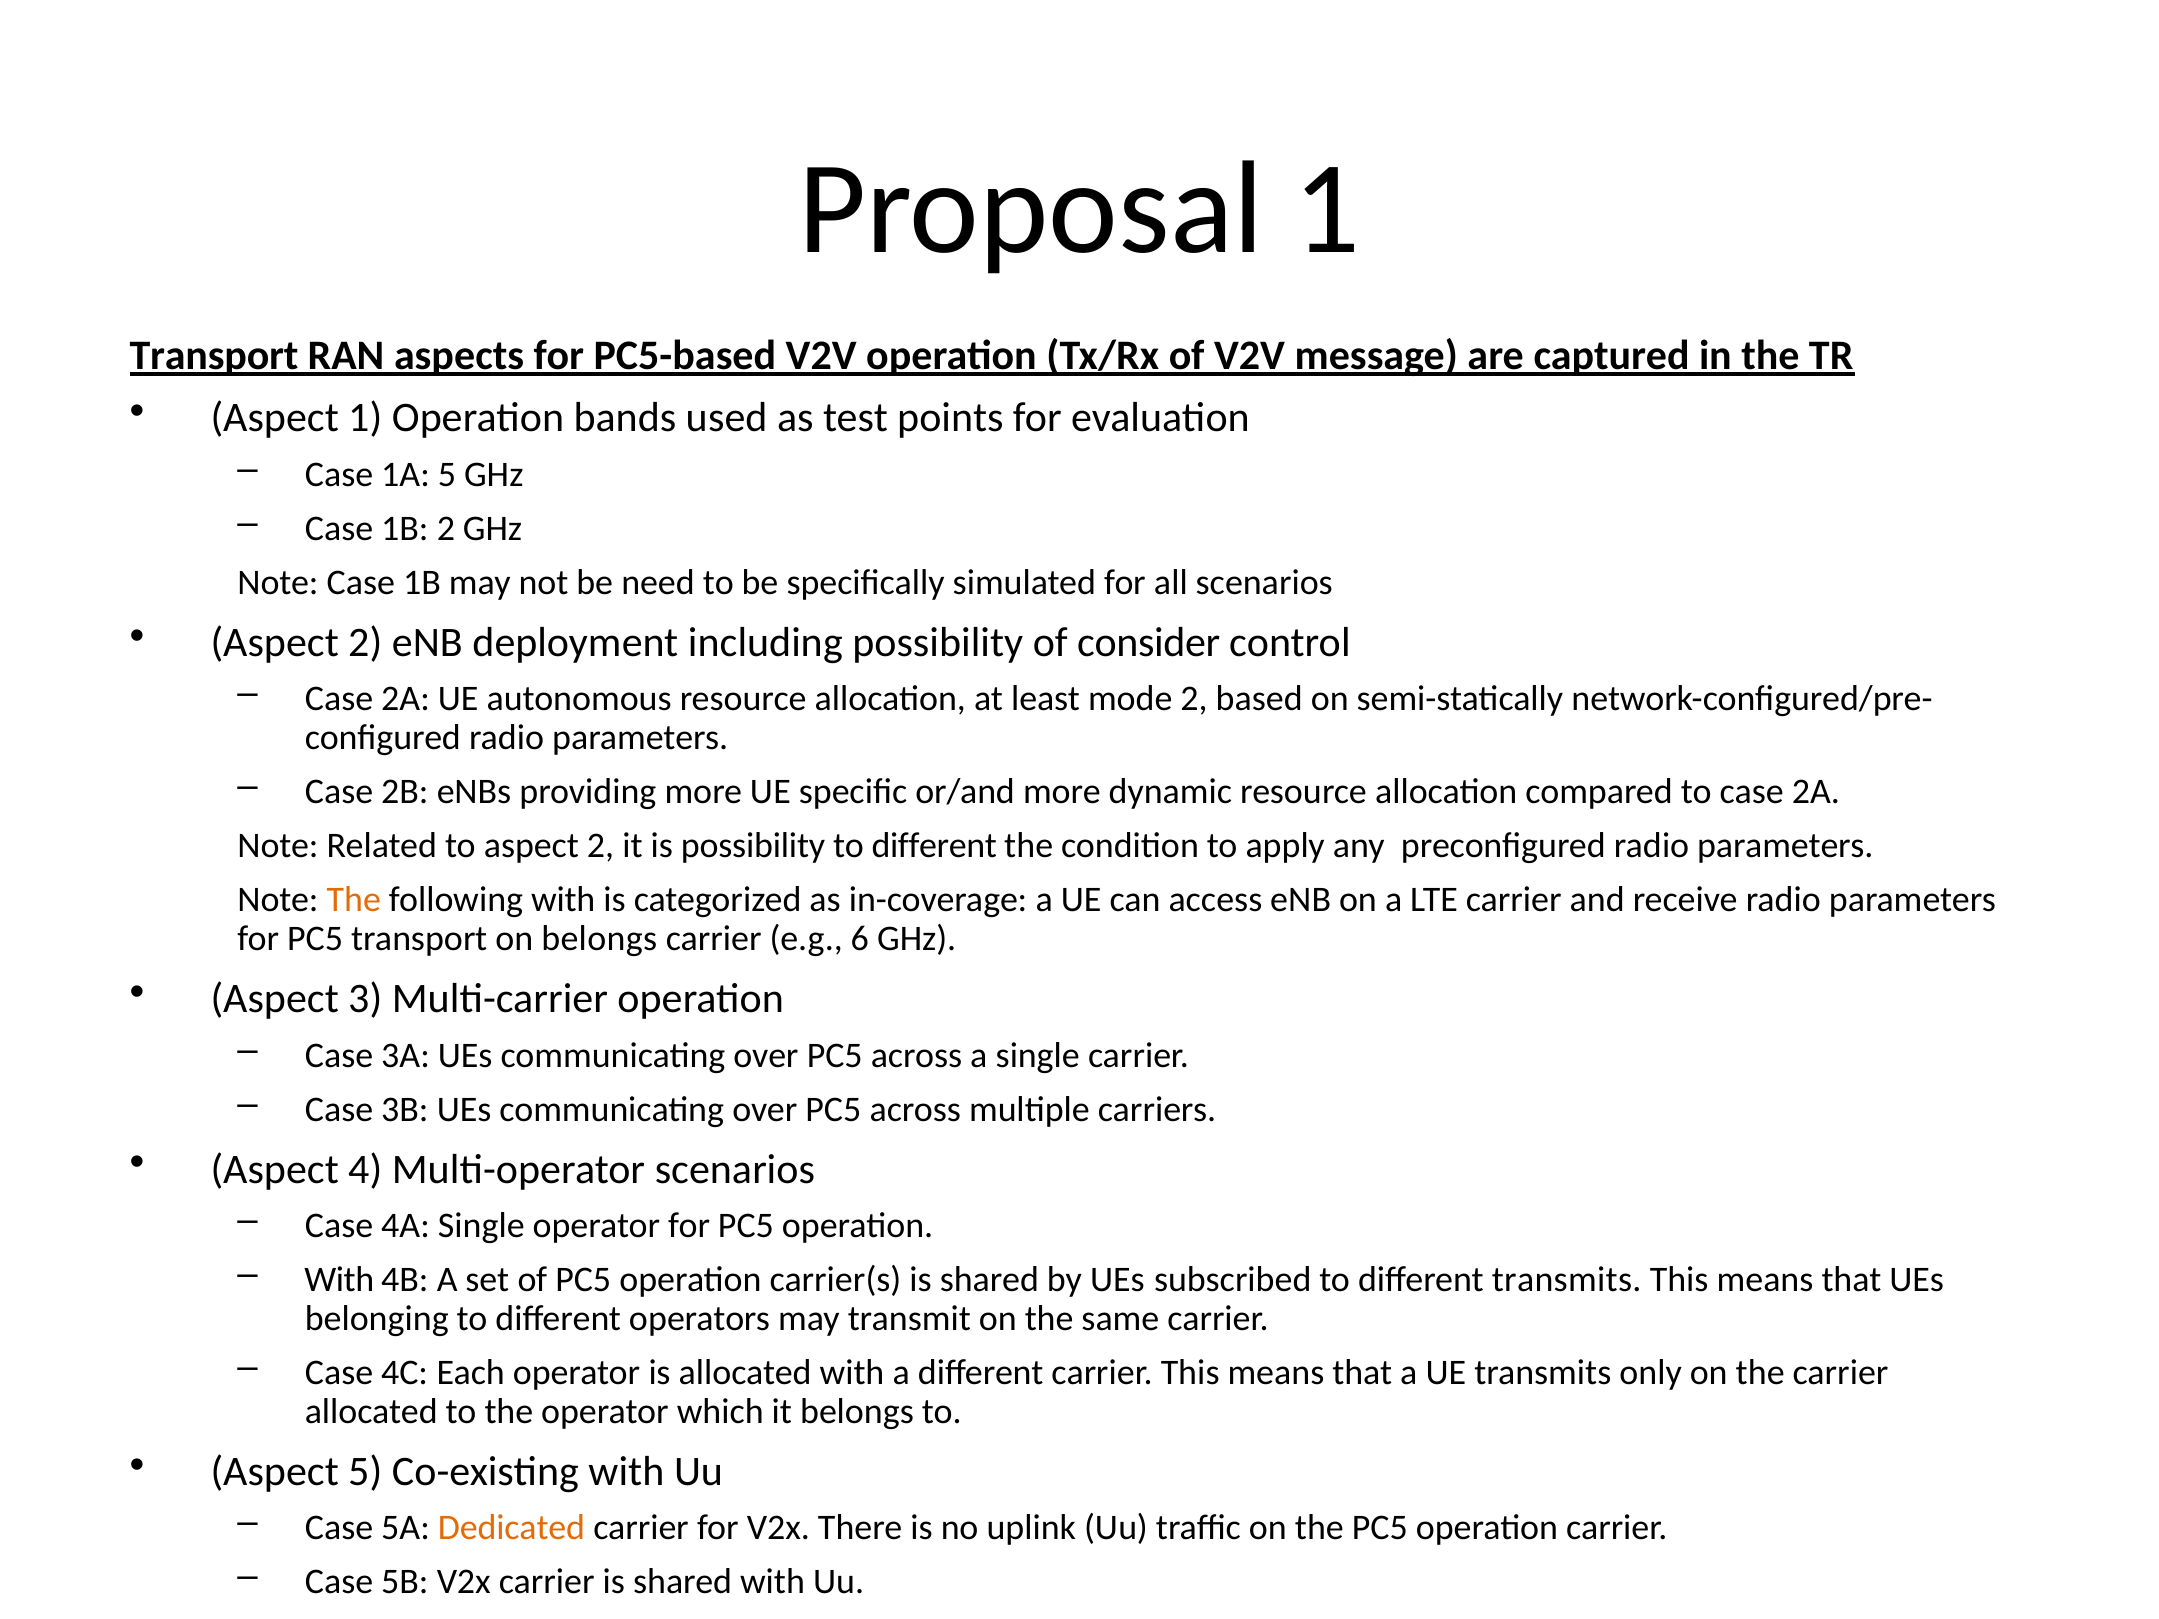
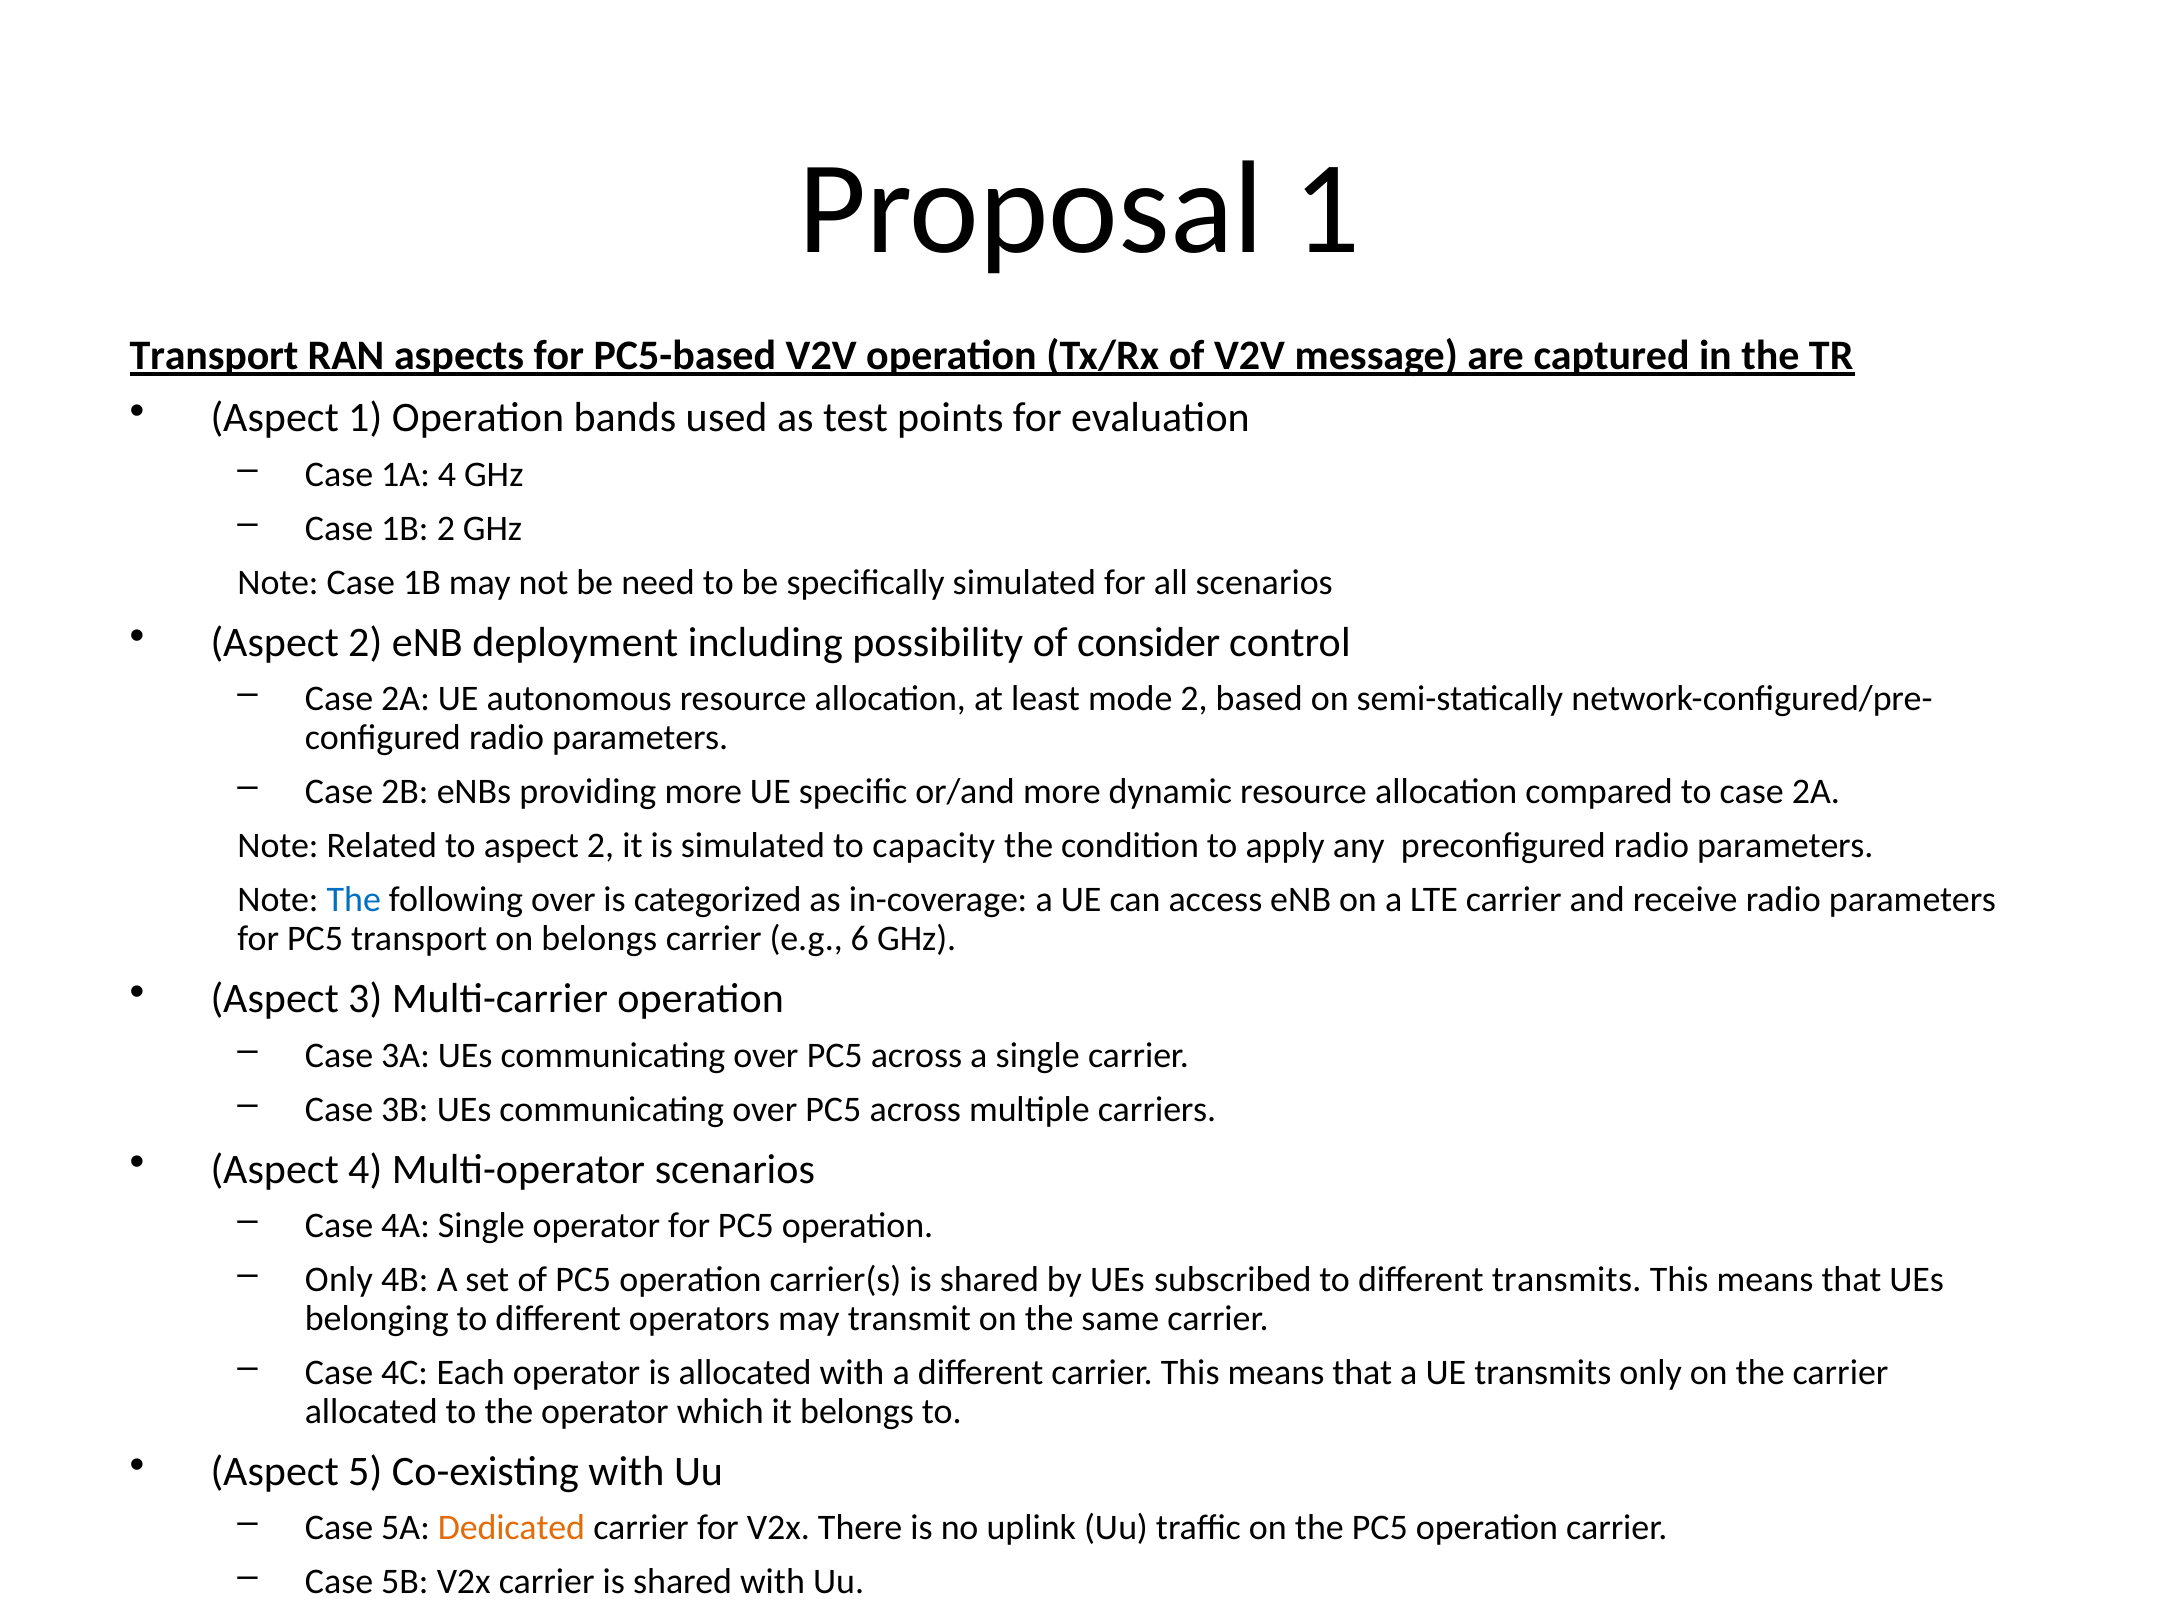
1A 5: 5 -> 4 (447, 475)
is possibility: possibility -> simulated (753, 846)
different: different -> capacity (934, 846)
The colour: orange -> blue (354, 900)
following with: with -> over (563, 900)
With: With -> Only (339, 1280)
